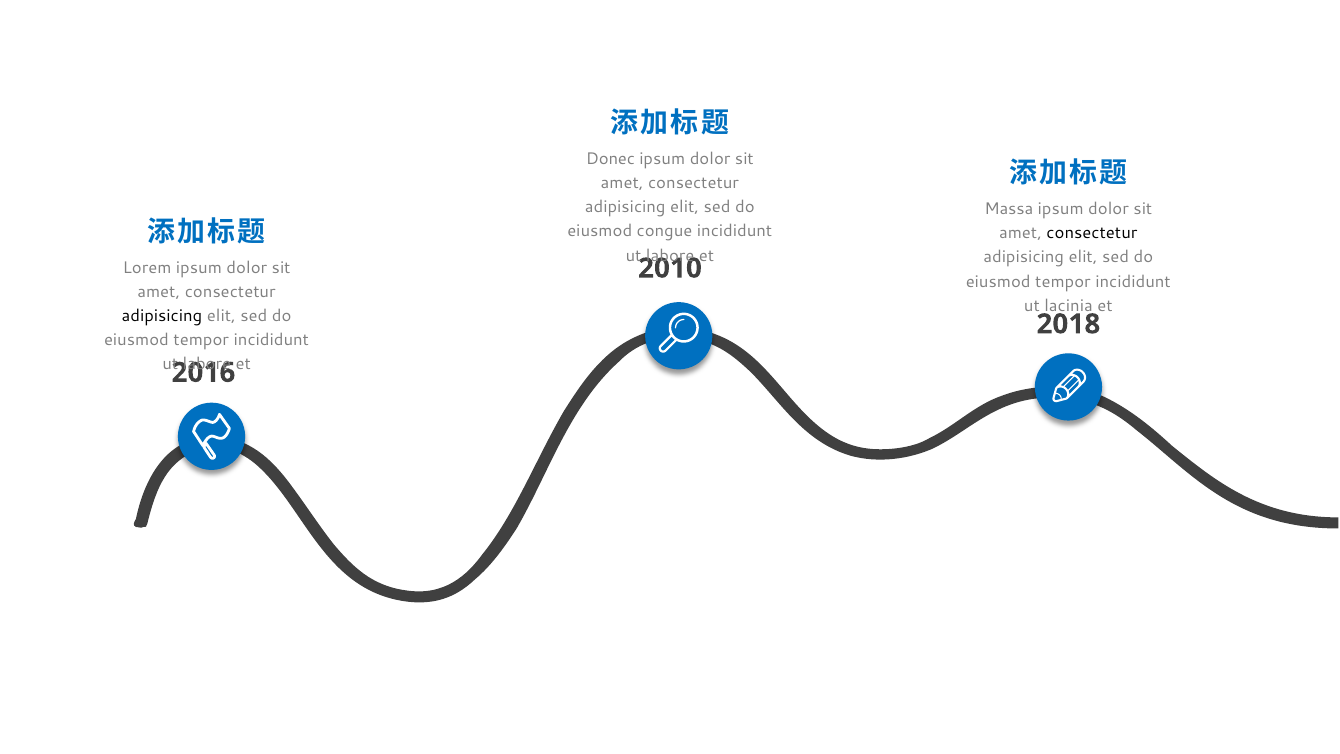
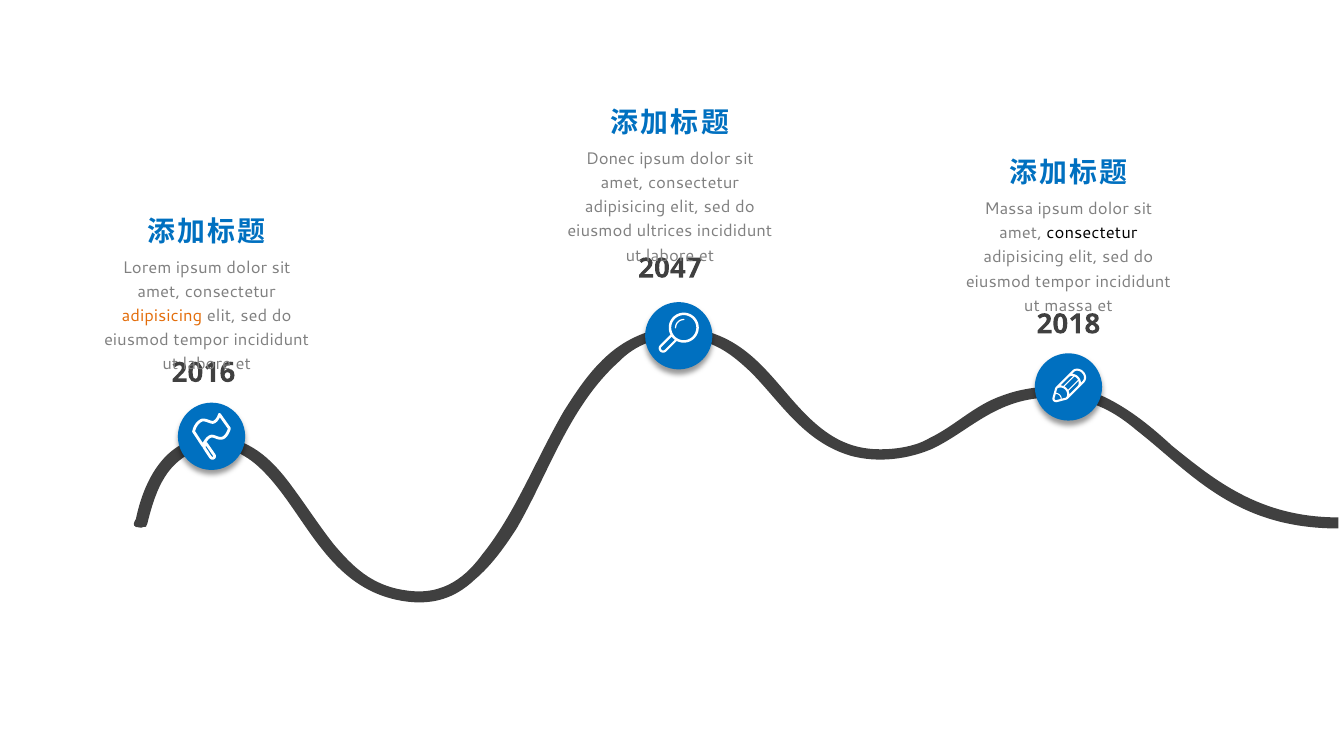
congue: congue -> ultrices (665, 231)
2010: 2010 -> 2047 (670, 268)
ut lacinia: lacinia -> massa (1069, 306)
adipisicing colour: black -> orange (162, 316)
